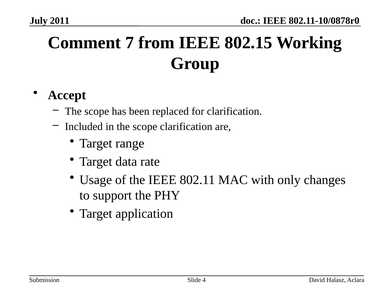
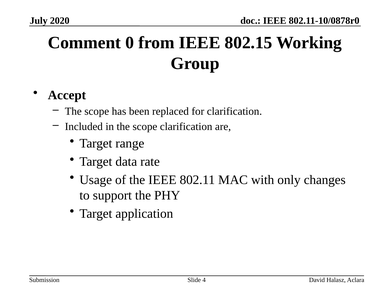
2011: 2011 -> 2020 (60, 21)
7: 7 -> 0 (130, 43)
